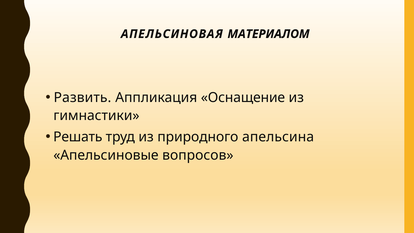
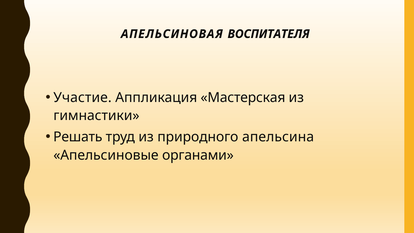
МАТЕРИАЛОМ: МАТЕРИАЛОМ -> ВОСПИТАТЕЛЯ (269, 34)
Развить: Развить -> Участие (82, 97)
Оснащение: Оснащение -> Мастерская (243, 97)
вопросов: вопросов -> органами (198, 155)
